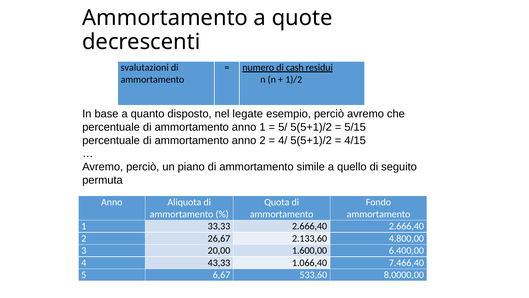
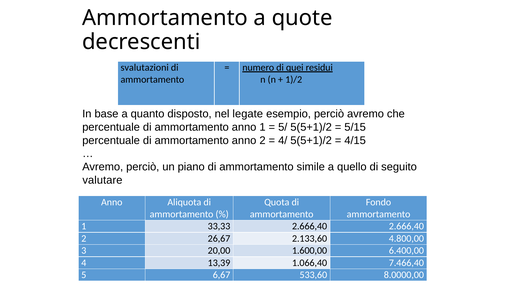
cash: cash -> quei (295, 67)
permuta: permuta -> valutare (102, 180)
43,33: 43,33 -> 13,39 (219, 262)
